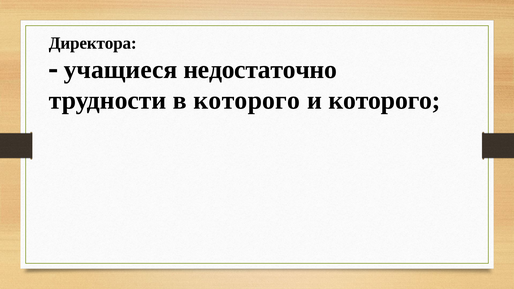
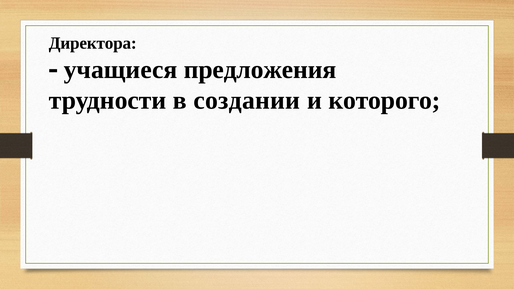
недостаточно: недостаточно -> предложения (260, 70)
в которого: которого -> создании (247, 100)
